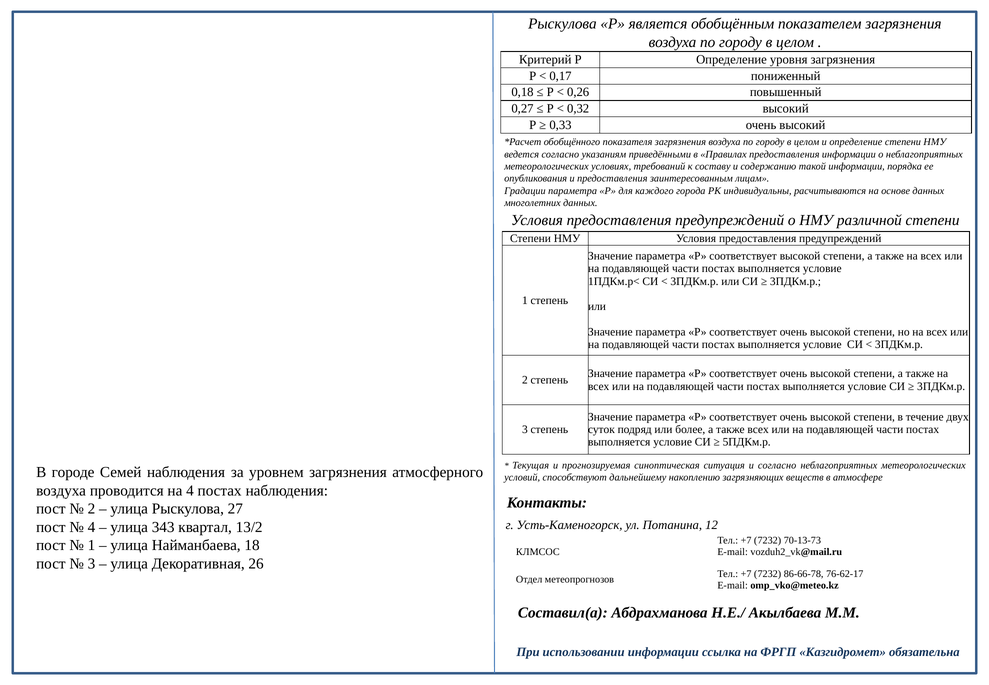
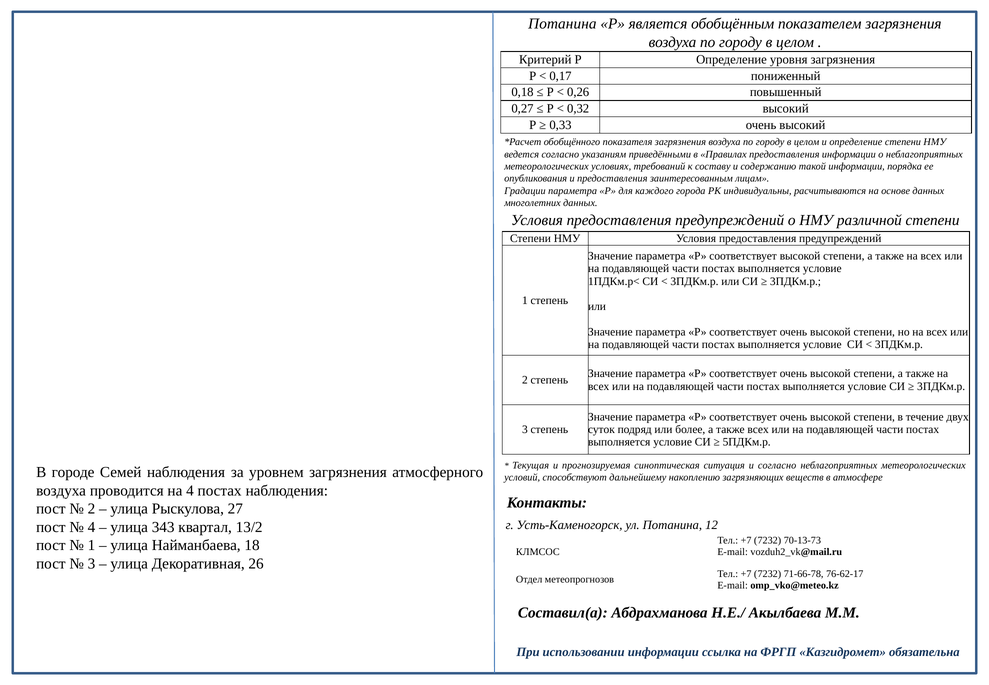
Рыскулова: Рыскулова -> Потанина (562, 24)
86-66-78: 86-66-78 -> 71-66-78 (804, 574)
